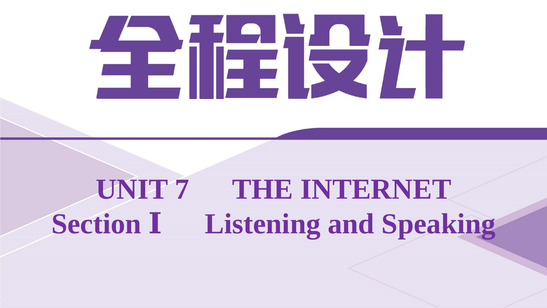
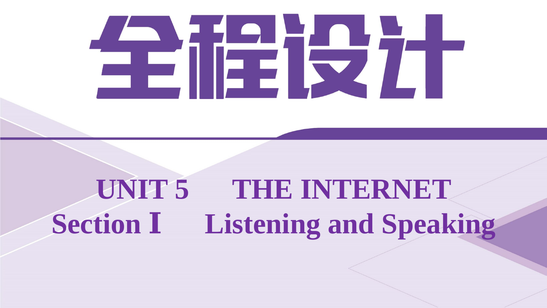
7: 7 -> 5 (182, 189)
